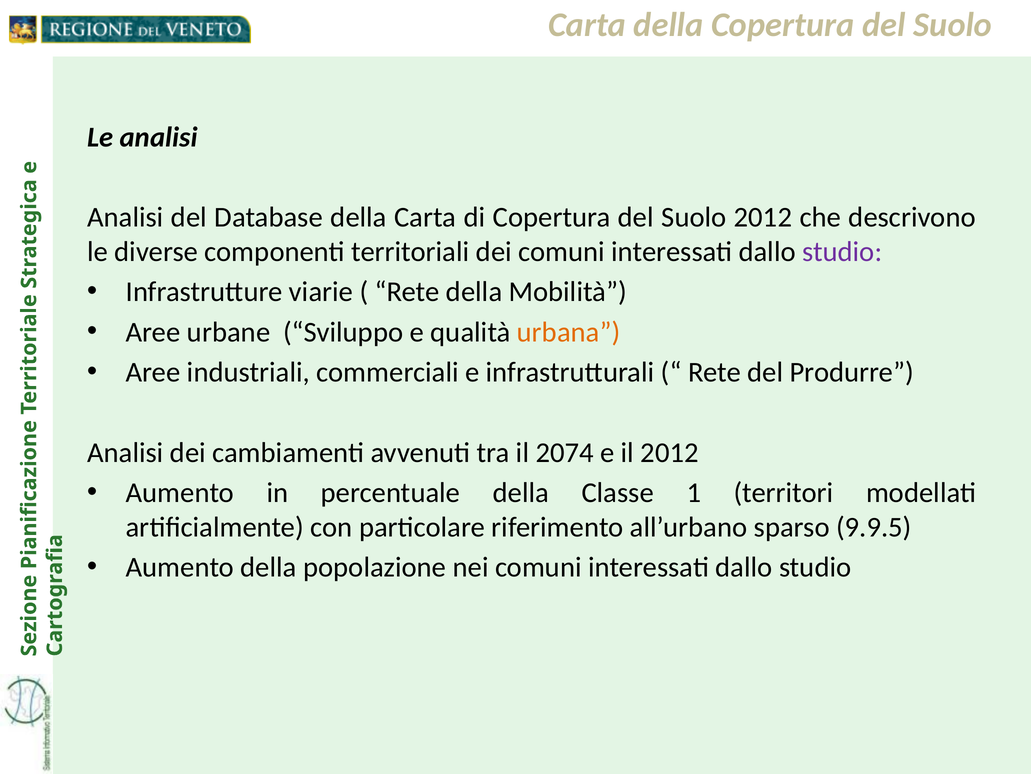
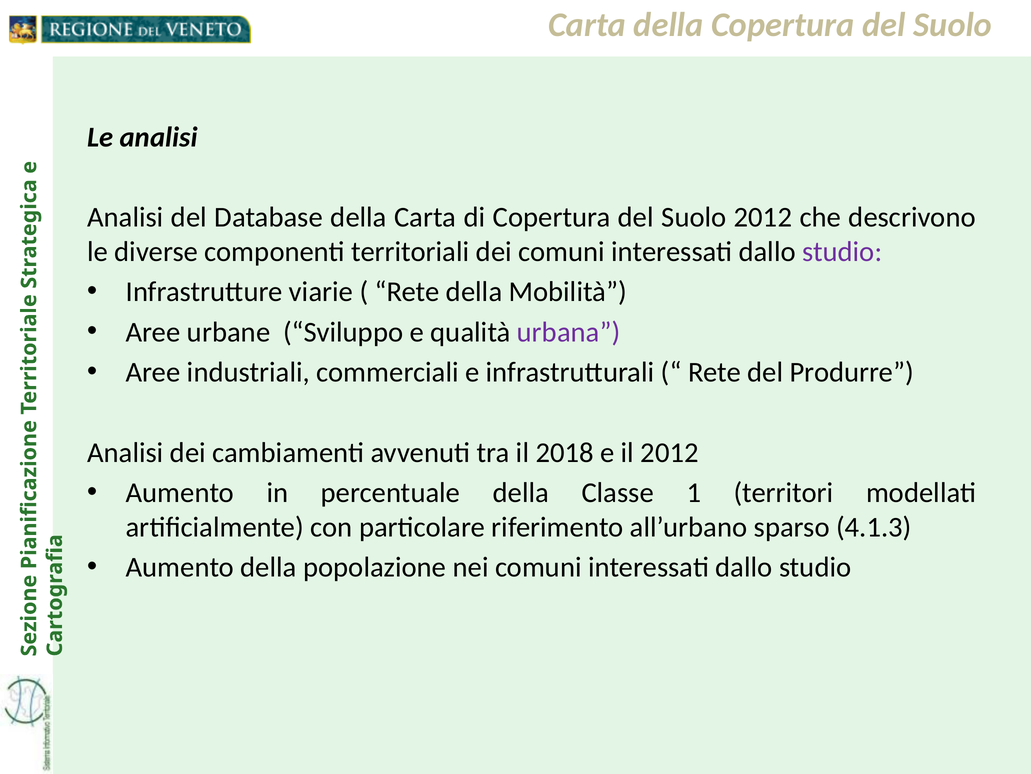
urbana colour: orange -> purple (569, 332)
2074: 2074 -> 2018 (565, 452)
9.9.5: 9.9.5 -> 4.1.3 (874, 527)
